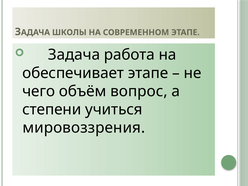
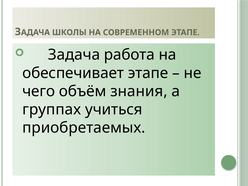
вопрос: вопрос -> знания (139, 91)
степени: степени -> группах (52, 109)
мировоззрения: мировоззрения -> приобретаемых (84, 128)
